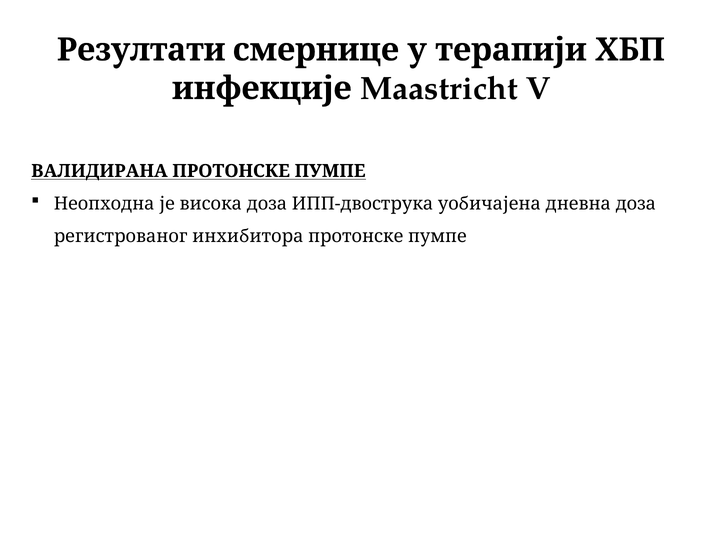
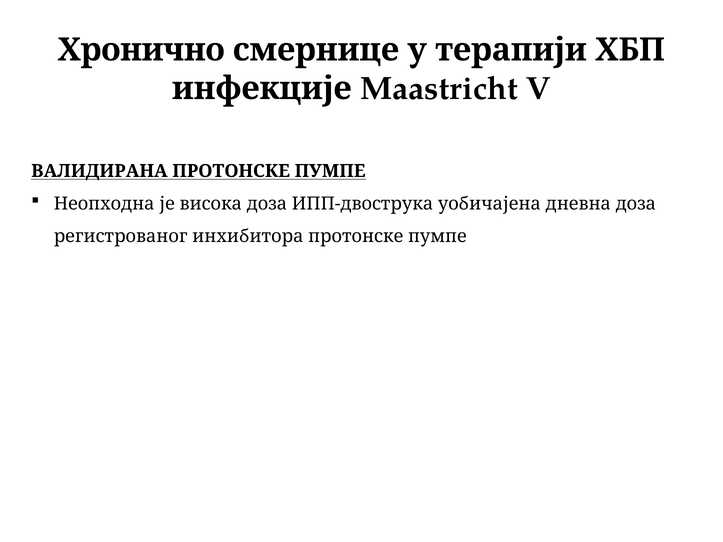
Резултати: Резултати -> Хронично (141, 50)
